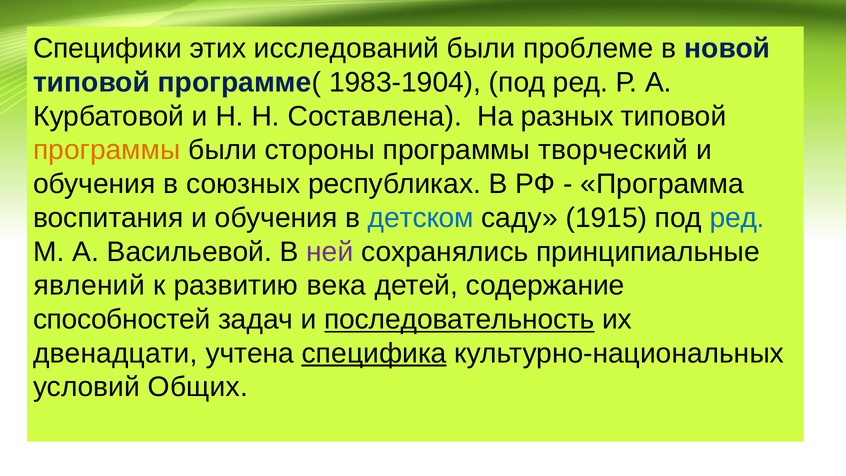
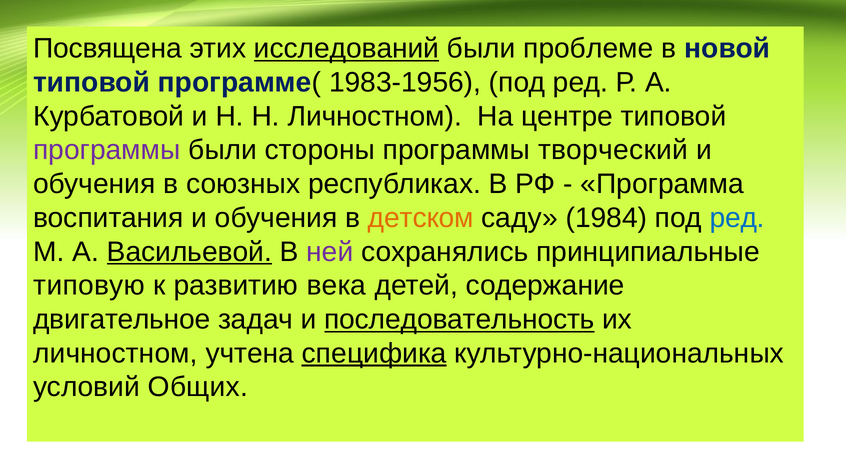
Специфики: Специфики -> Посвящена (108, 49)
исследований underline: none -> present (347, 49)
1983-1904: 1983-1904 -> 1983-1956 (405, 82)
Н Составлена: Составлена -> Личностном (375, 116)
разных: разных -> центре (567, 116)
программы colour: orange -> purple (107, 150)
детском colour: blue -> orange (421, 218)
1915: 1915 -> 1984 (606, 218)
Васильевой underline: none -> present (189, 252)
явлений: явлений -> типовую (89, 286)
способностей: способностей -> двигательное (122, 319)
двенадцати: двенадцати -> личностном (115, 353)
